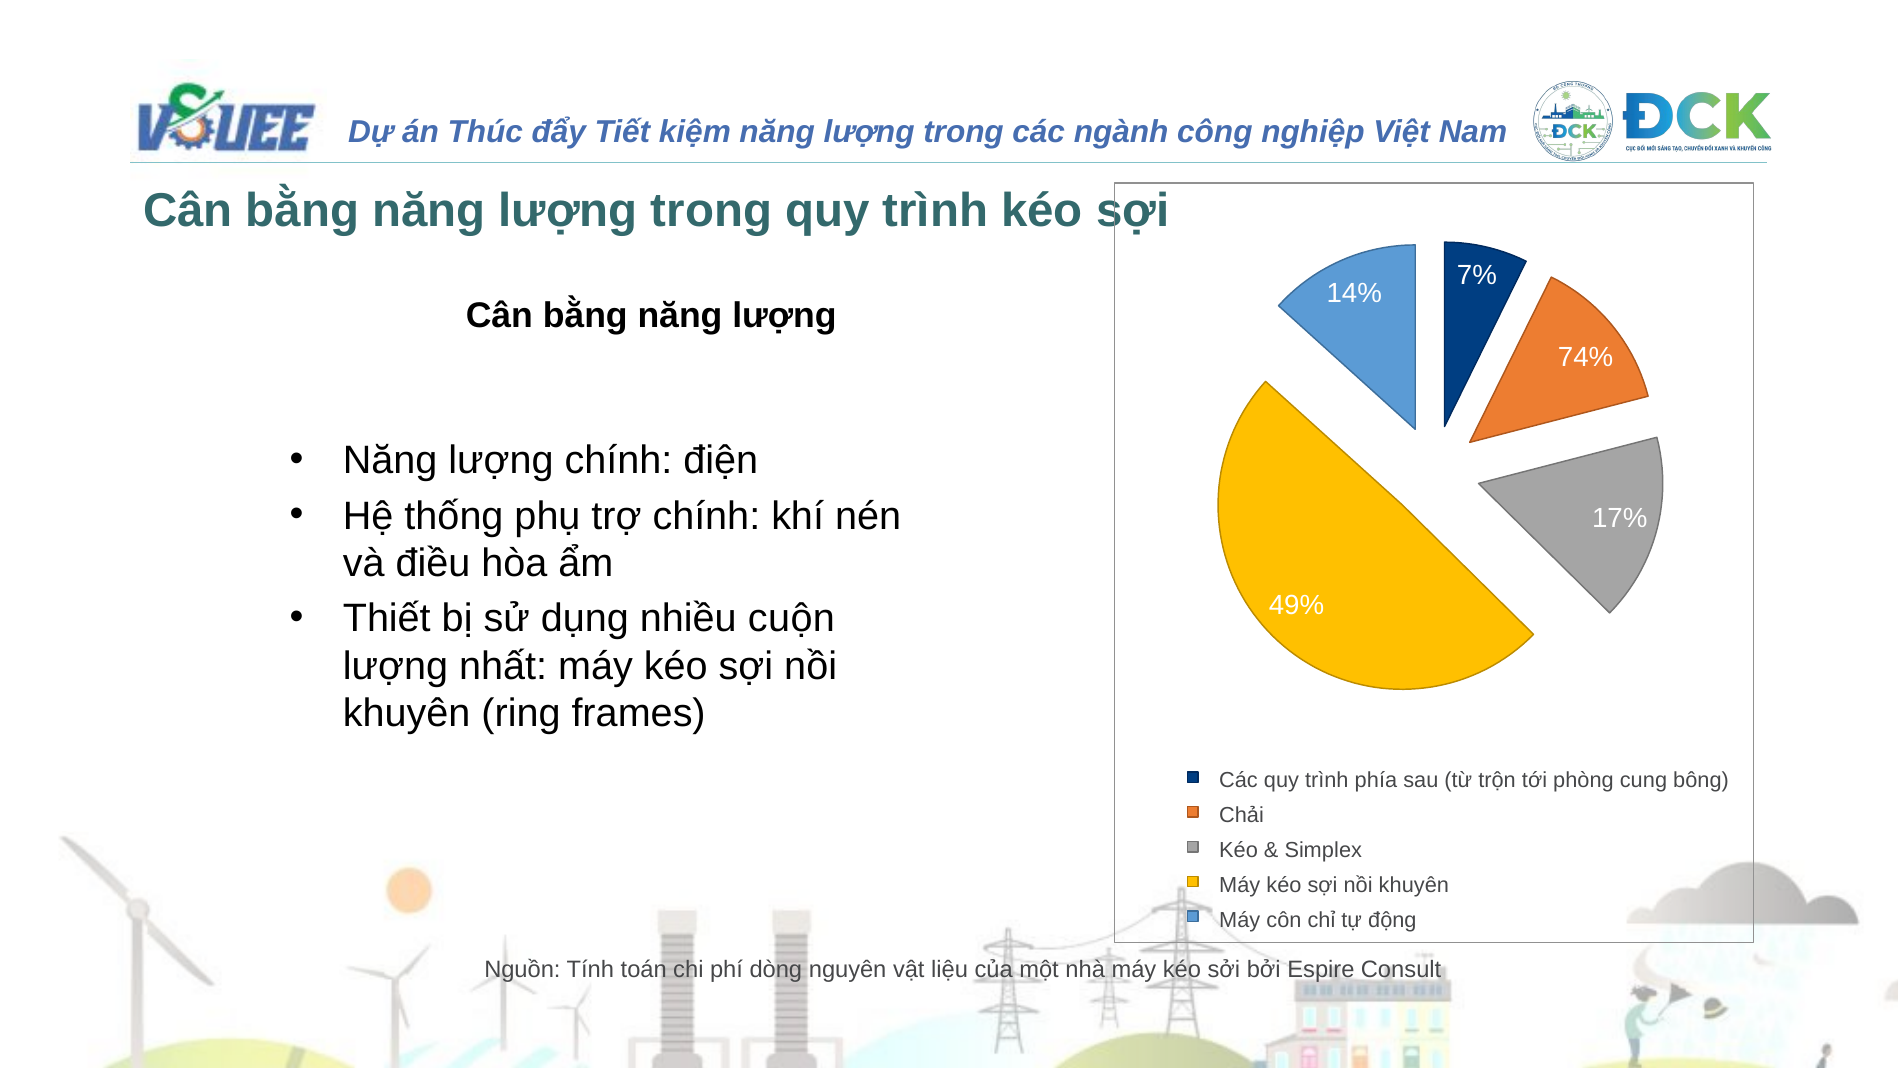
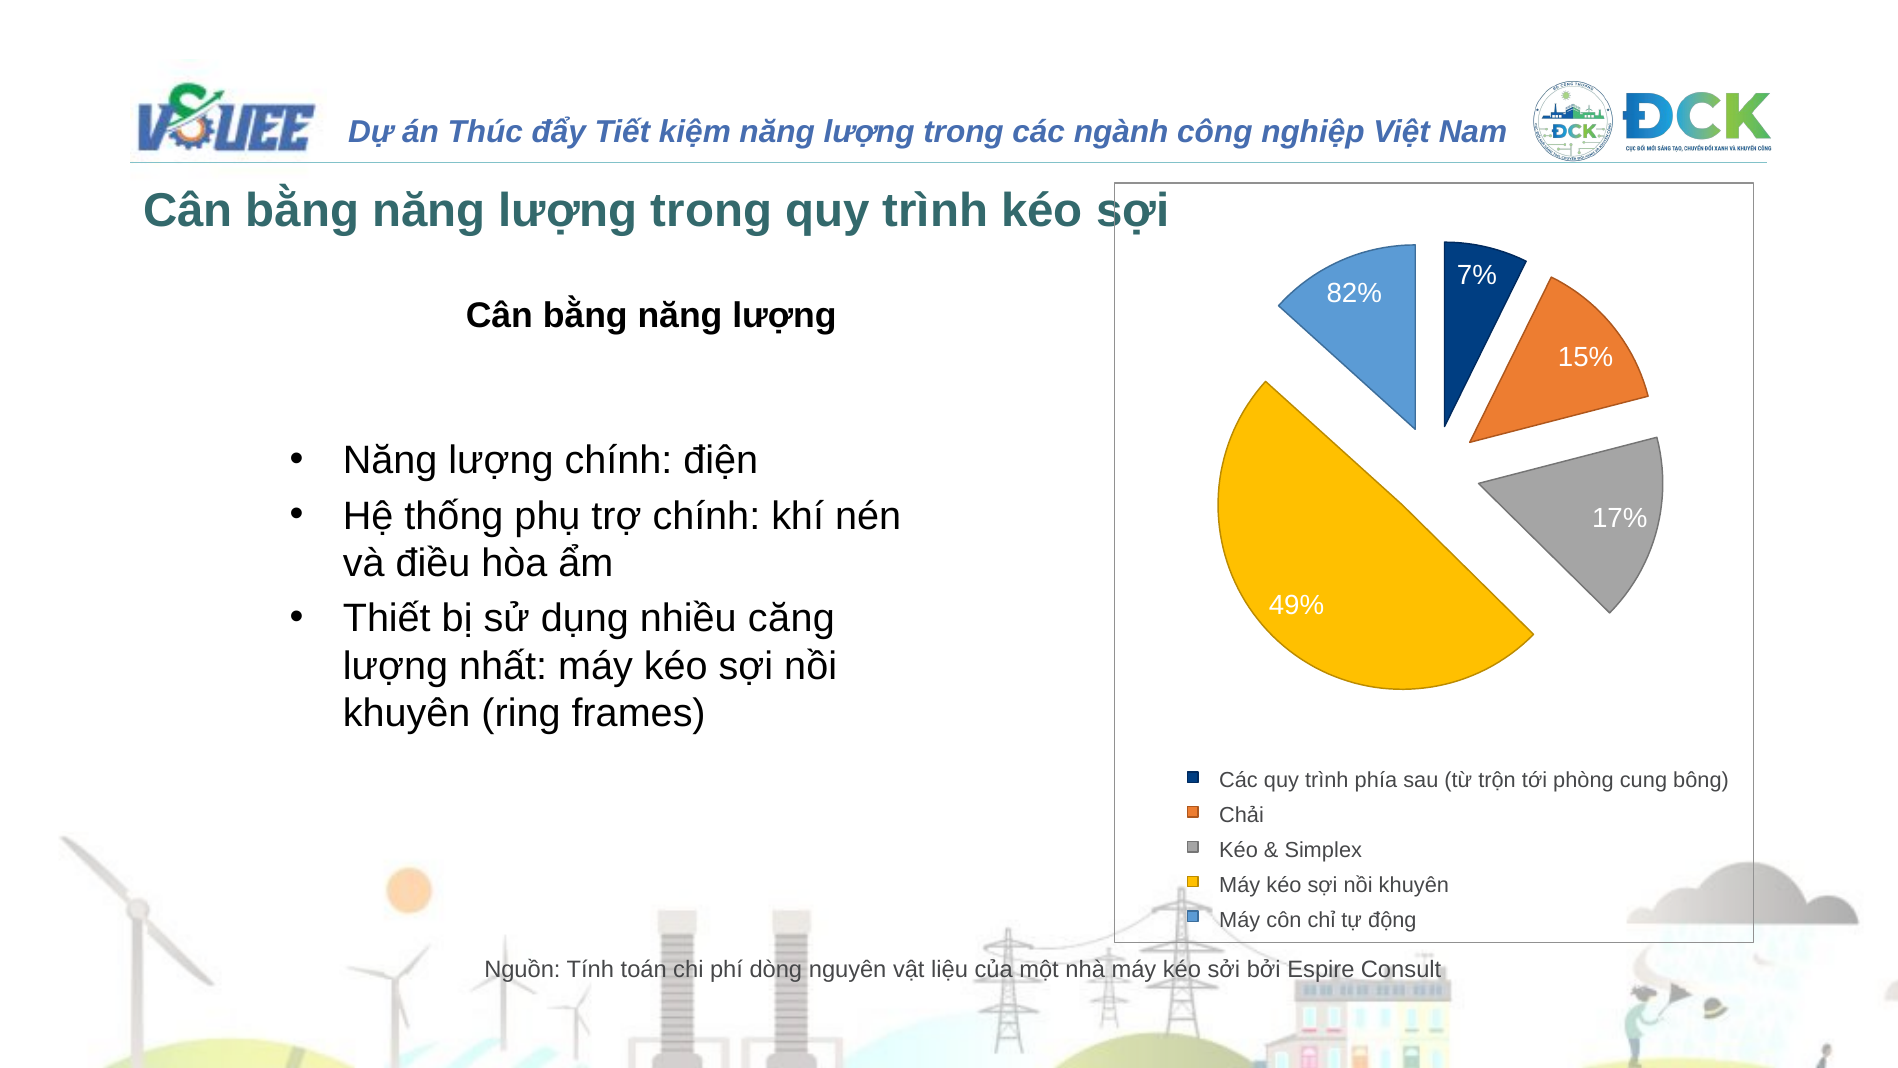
14%: 14% -> 82% (1354, 293)
74%: 74% -> 15% (1586, 357)
cuộn: cuộn -> căng (791, 619)
